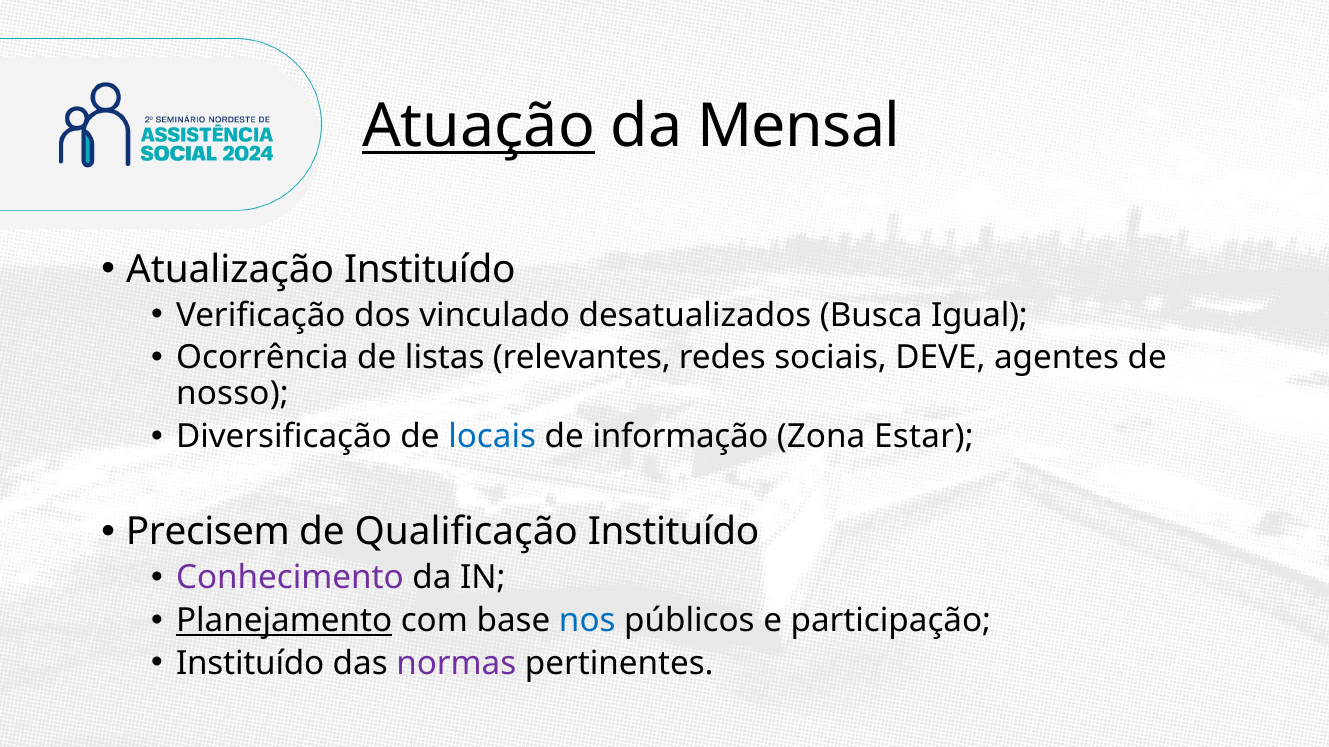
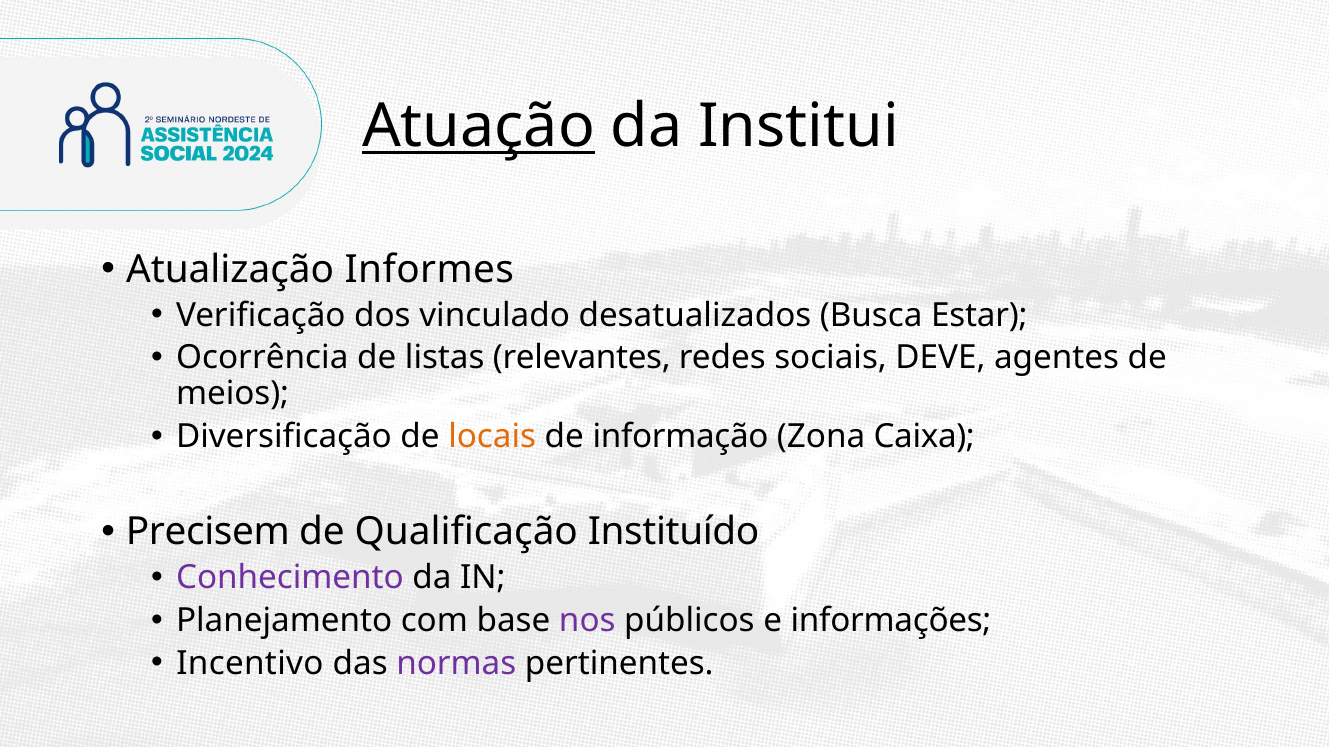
Mensal: Mensal -> Institui (799, 126)
Atualização Instituído: Instituído -> Informes (429, 270)
Igual: Igual -> Estar (979, 316)
nosso: nosso -> meios (233, 394)
locais colour: blue -> orange (492, 437)
Estar: Estar -> Caixa (924, 437)
Planejamento underline: present -> none (284, 621)
nos colour: blue -> purple (587, 621)
participação: participação -> informações (891, 621)
Instituído: Instituído -> Incentivo (250, 664)
